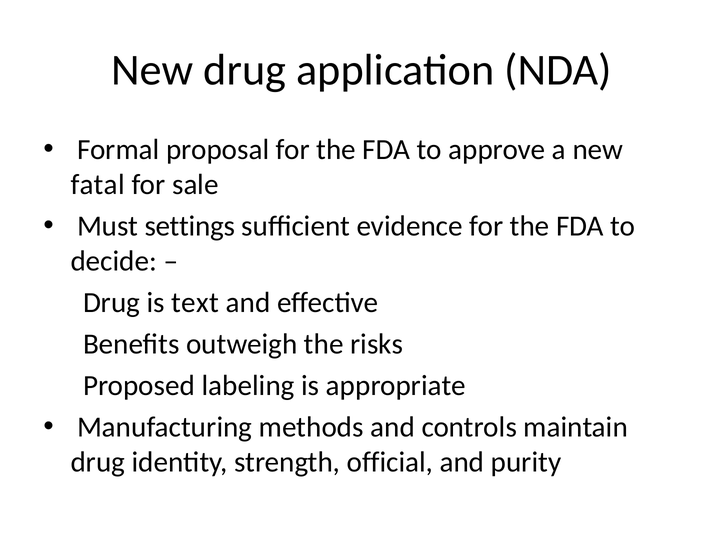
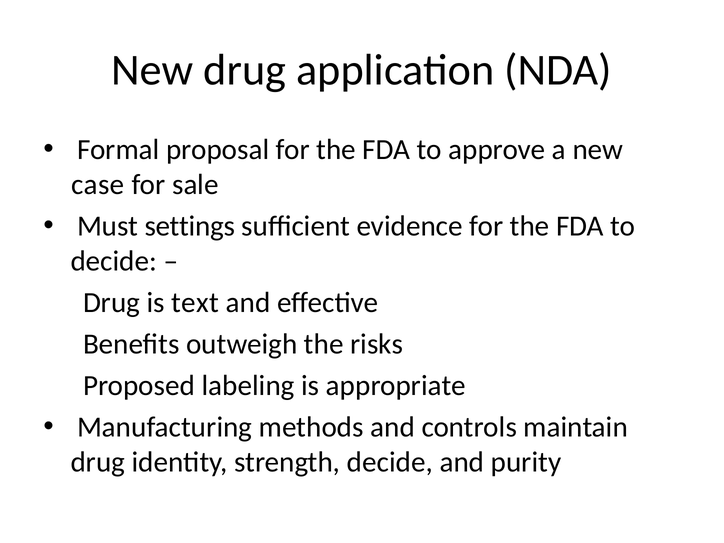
fatal: fatal -> case (98, 185)
strength official: official -> decide (390, 462)
